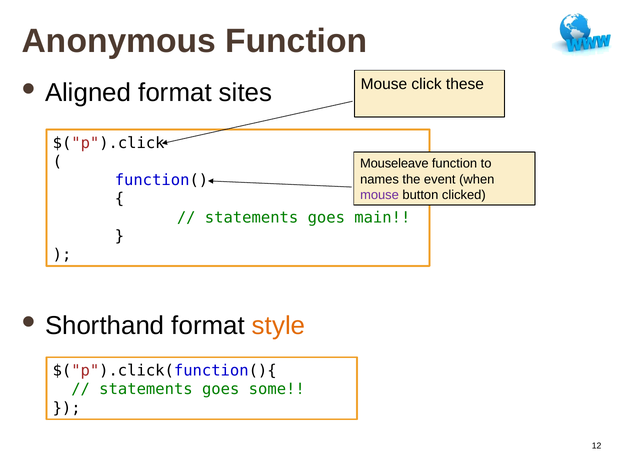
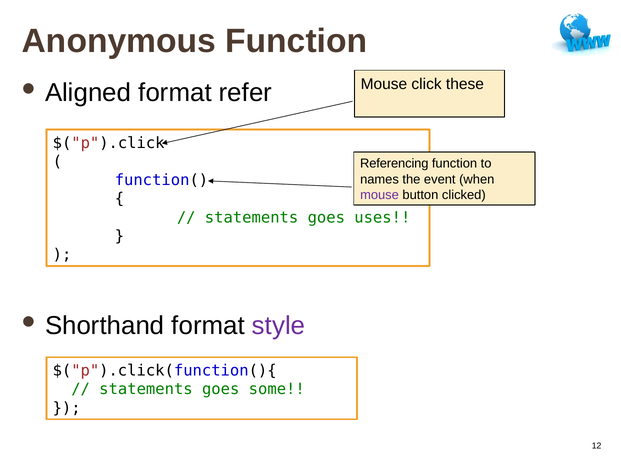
sites: sites -> refer (245, 93)
Mouseleave: Mouseleave -> Referencing (394, 164)
main: main -> uses (382, 217)
style colour: orange -> purple (279, 326)
